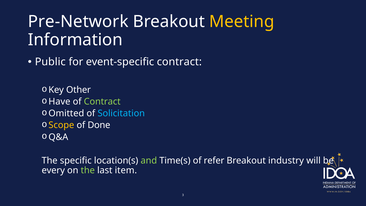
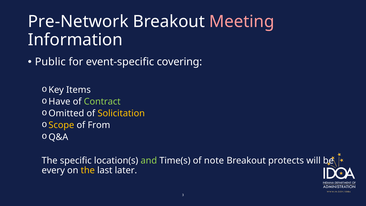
Meeting colour: yellow -> pink (242, 22)
event-specific contract: contract -> covering (179, 62)
Other: Other -> Items (78, 90)
Solicitation colour: light blue -> yellow (121, 113)
Done: Done -> From (99, 125)
refer: refer -> note (214, 160)
industry: industry -> protects (286, 160)
the colour: light green -> yellow (88, 170)
item: item -> later (126, 170)
